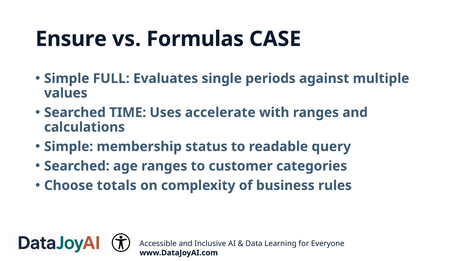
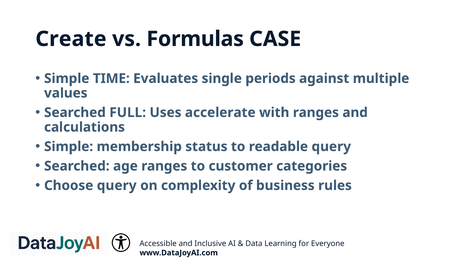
Ensure: Ensure -> Create (71, 39)
FULL: FULL -> TIME (111, 78)
TIME: TIME -> FULL (128, 113)
Choose totals: totals -> query (117, 186)
